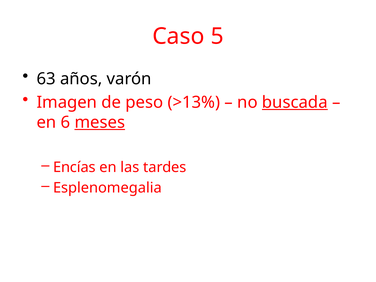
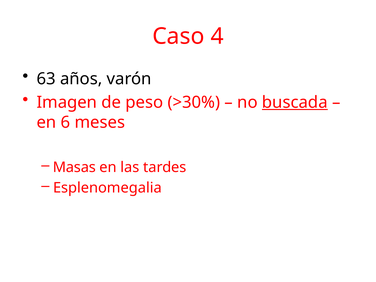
5: 5 -> 4 (217, 36)
>13%: >13% -> >30% (194, 102)
meses underline: present -> none (100, 122)
Encías: Encías -> Masas (74, 167)
